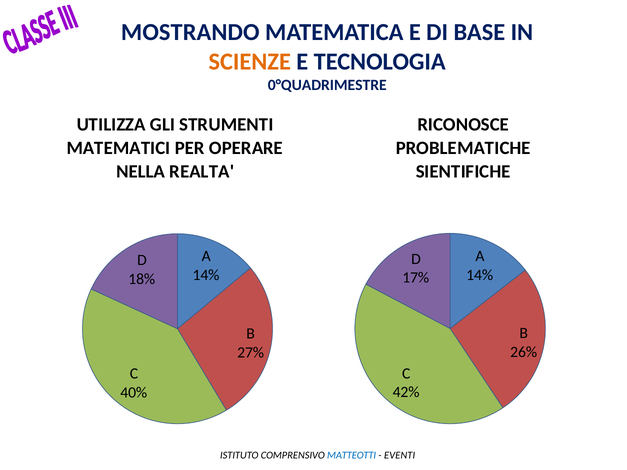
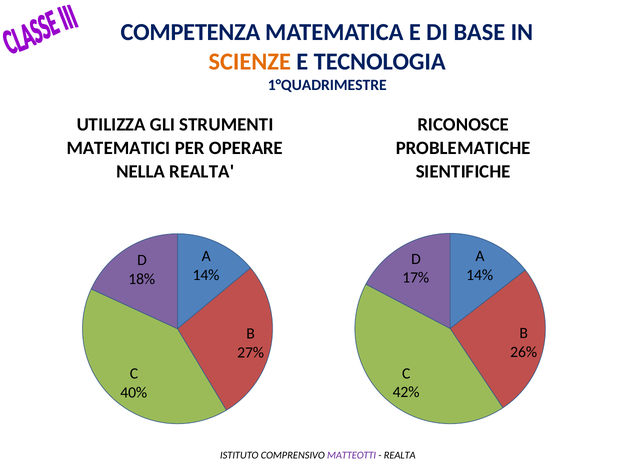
MOSTRANDO: MOSTRANDO -> COMPETENZA (190, 32)
0°QUADRIMESTRE: 0°QUADRIMESTRE -> 1°QUADRIMESTRE (327, 85)
MATTEOTTI colour: blue -> purple (352, 456)
EVENTI: EVENTI -> REALTA (400, 456)
